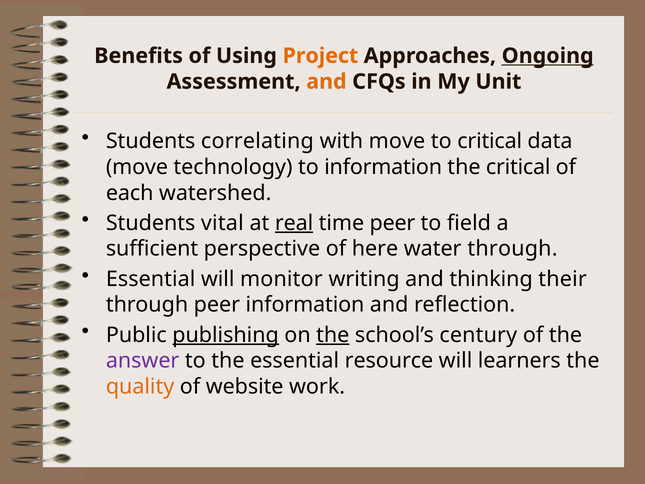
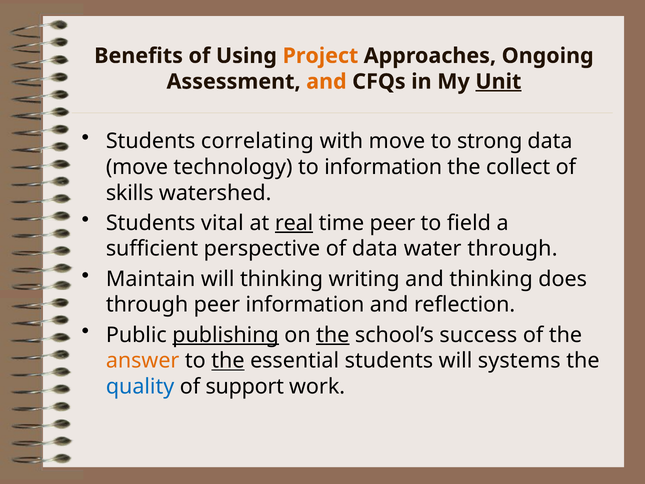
Ongoing underline: present -> none (548, 56)
Unit underline: none -> present (498, 82)
to critical: critical -> strong (490, 141)
the critical: critical -> collect (518, 167)
each: each -> skills (130, 193)
of here: here -> data (375, 249)
Essential: Essential -> Maintain (151, 279)
will monitor: monitor -> thinking (282, 279)
their: their -> does (563, 279)
century: century -> success (478, 335)
answer colour: purple -> orange (143, 361)
the underline: none -> present (228, 361)
essential resource: resource -> students (389, 361)
learners: learners -> systems (519, 361)
quality colour: orange -> blue (140, 386)
website: website -> support (245, 386)
